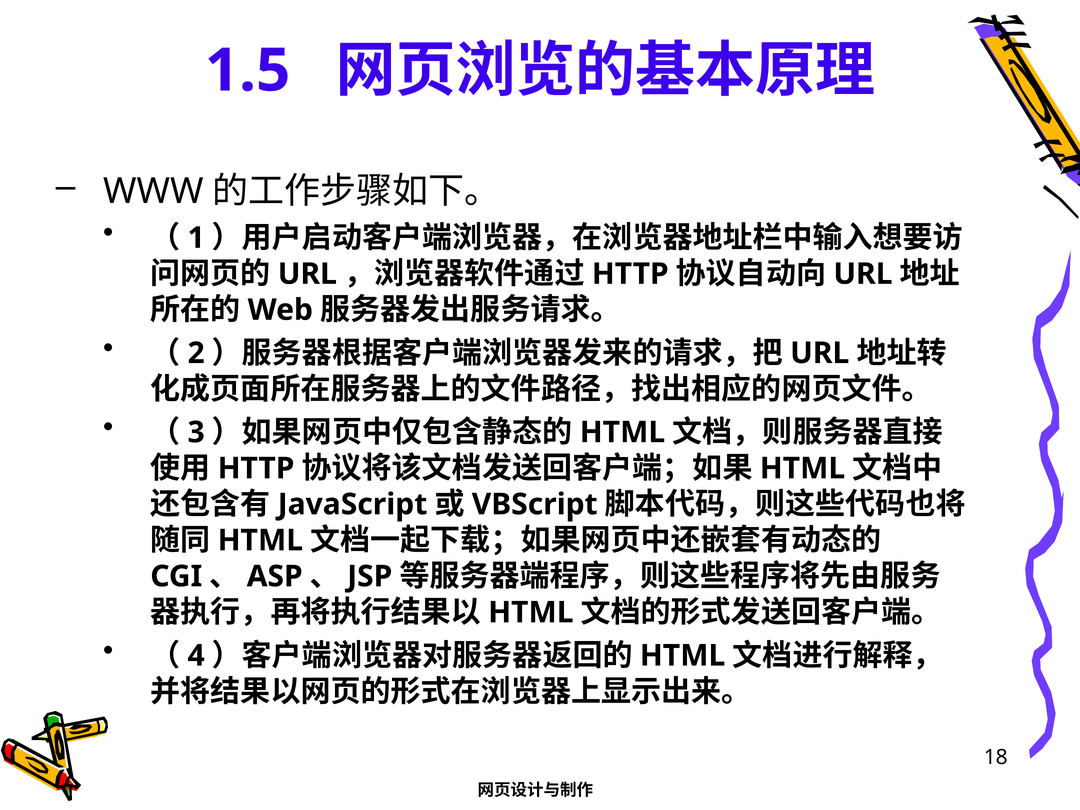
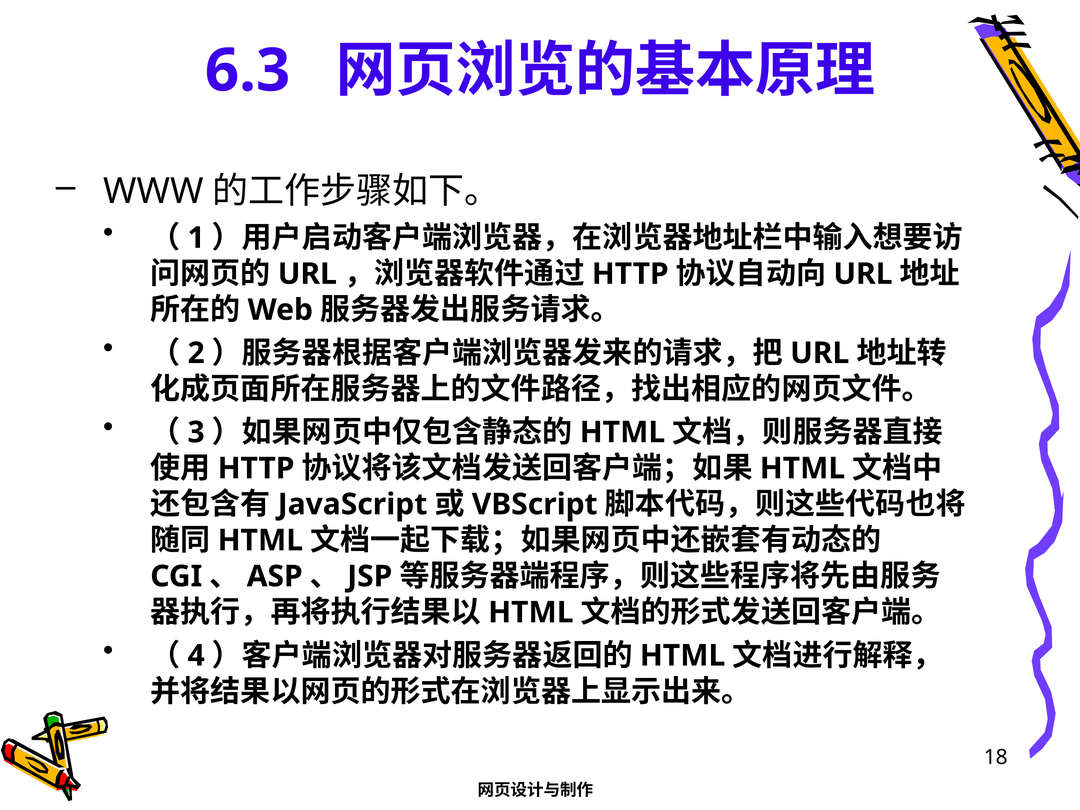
1.5: 1.5 -> 6.3 (248, 71)
